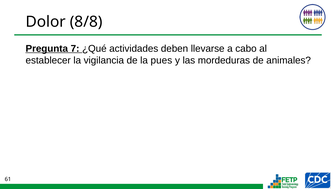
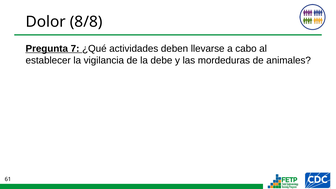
pues: pues -> debe (161, 60)
